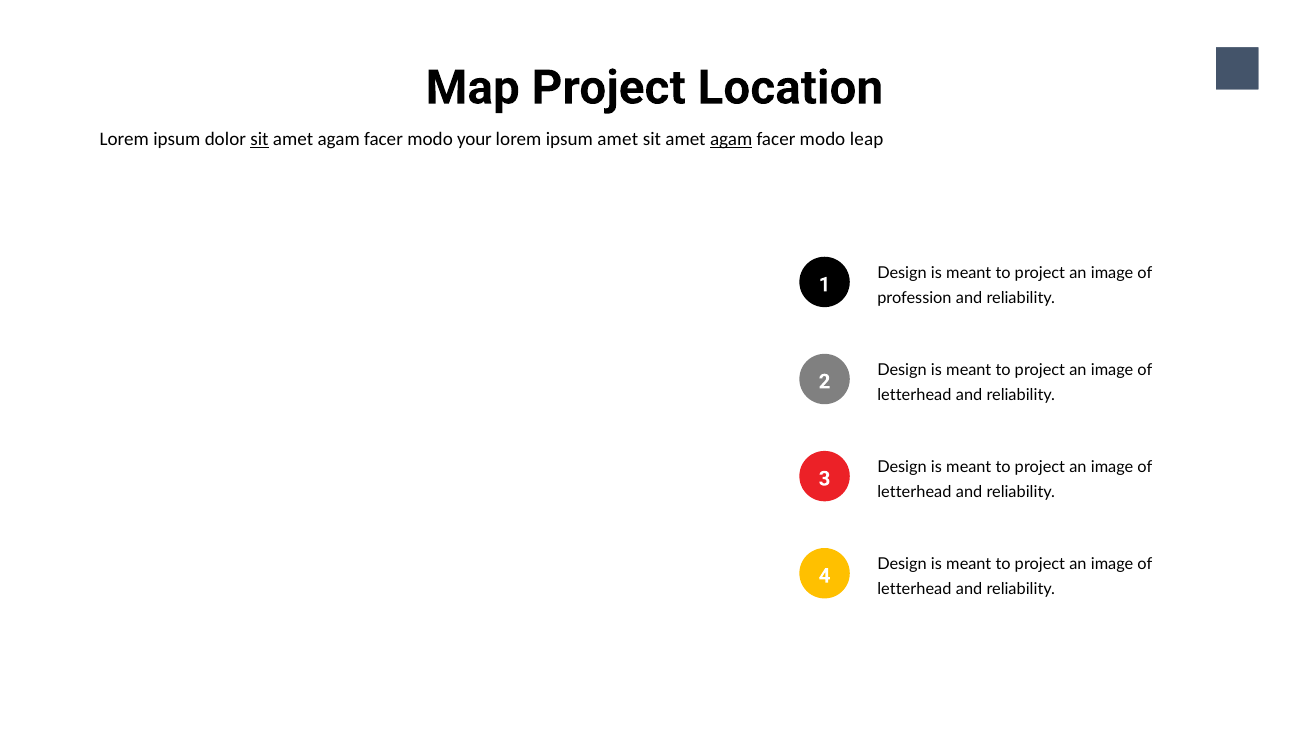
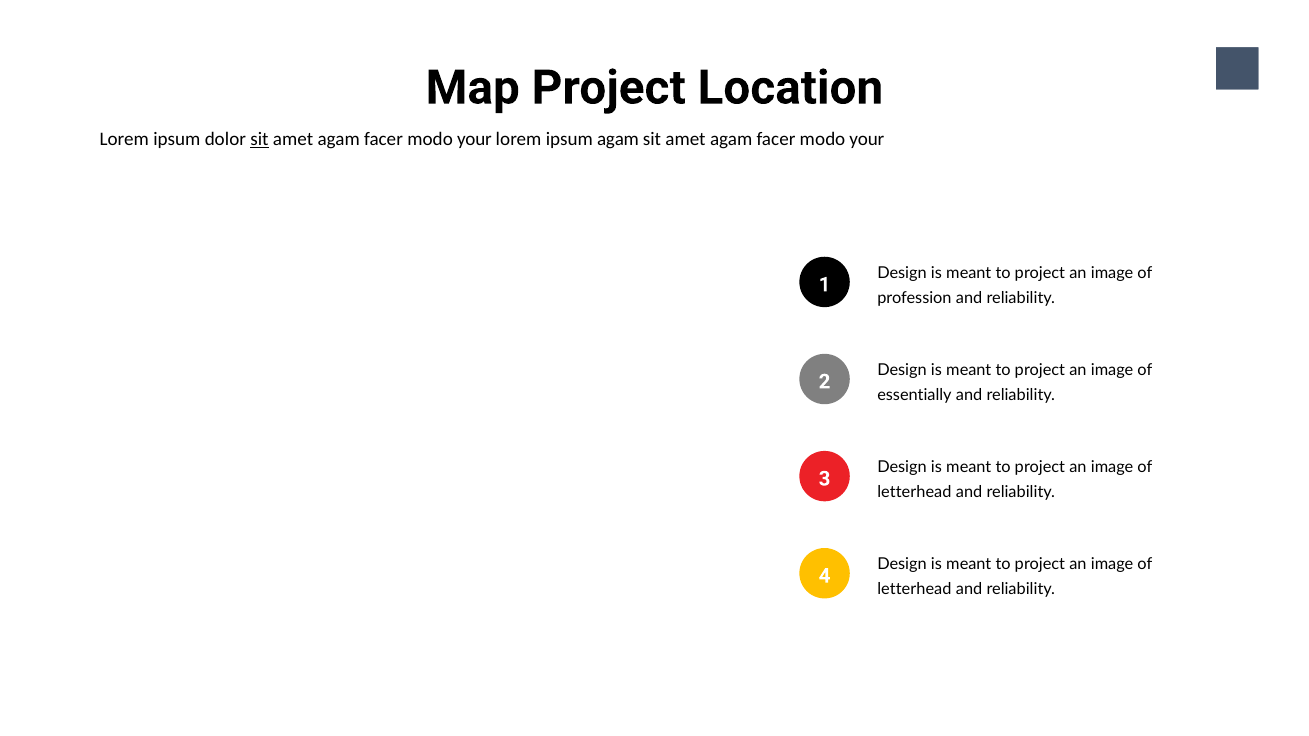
ipsum amet: amet -> agam (618, 139)
agam underline: present -> none (731, 139)
leap: leap -> your (867, 139)
letterhead: letterhead -> essentially (914, 395)
